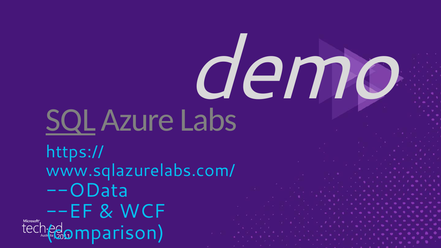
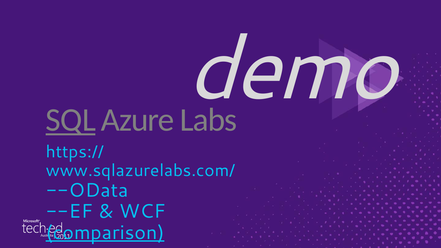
comparison underline: none -> present (105, 233)
